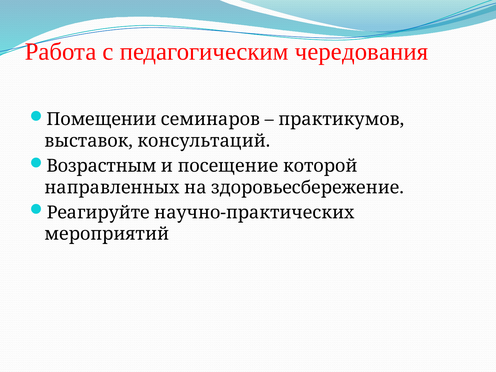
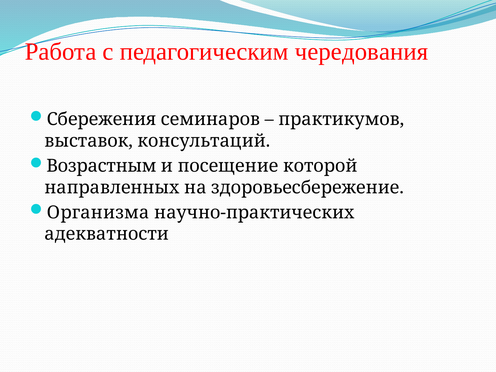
Помещении: Помещении -> Сбережения (102, 119)
Реагируйте: Реагируйте -> Организма (98, 212)
мероприятий: мероприятий -> адекватности (107, 234)
